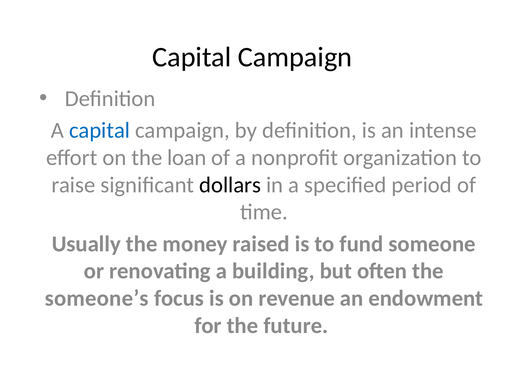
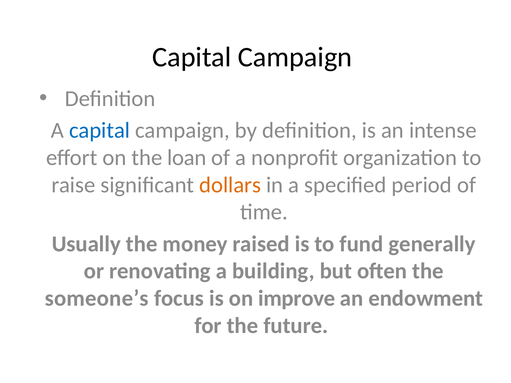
dollars colour: black -> orange (230, 185)
someone: someone -> generally (432, 244)
revenue: revenue -> improve (297, 299)
